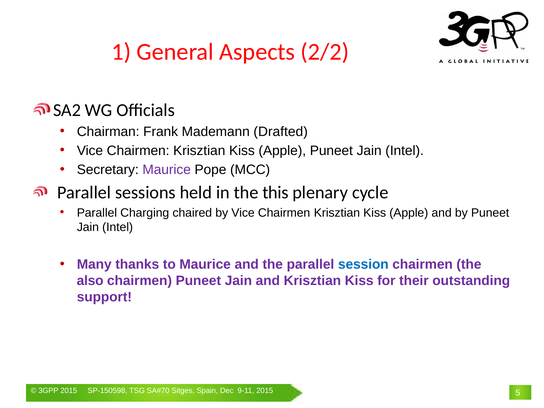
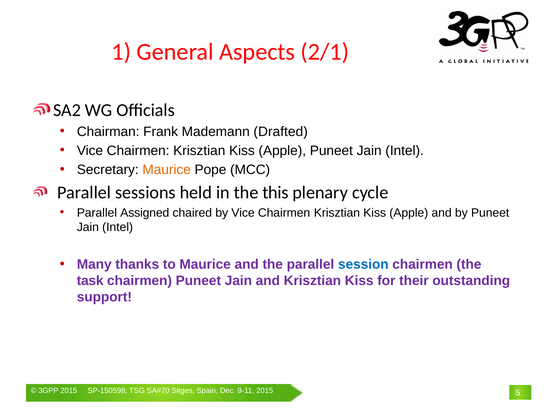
2/2: 2/2 -> 2/1 (325, 52)
Maurice colour: purple -> orange (167, 170)
Charging: Charging -> Assigned (145, 213)
also: also -> task (90, 281)
